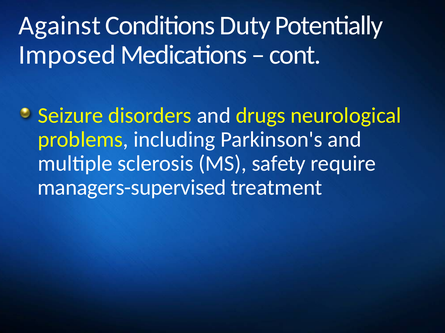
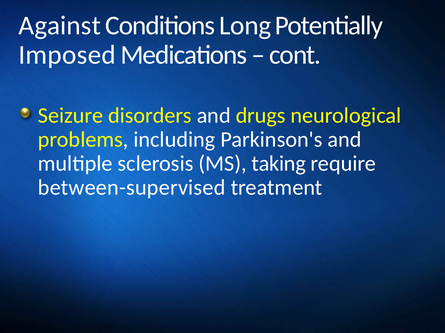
Duty: Duty -> Long (245, 26)
safety: safety -> taking (279, 164)
managers-supervised: managers-supervised -> between-supervised (132, 188)
